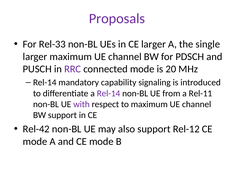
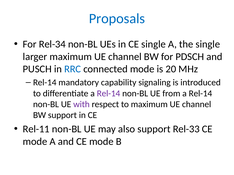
Proposals colour: purple -> blue (117, 19)
Rel-33: Rel-33 -> Rel-34 (52, 44)
CE larger: larger -> single (154, 44)
RRC colour: purple -> blue (73, 69)
from a Rel-11: Rel-11 -> Rel-14 (200, 94)
Rel-42: Rel-42 -> Rel-11 (36, 129)
Rel-12: Rel-12 -> Rel-33 (186, 129)
